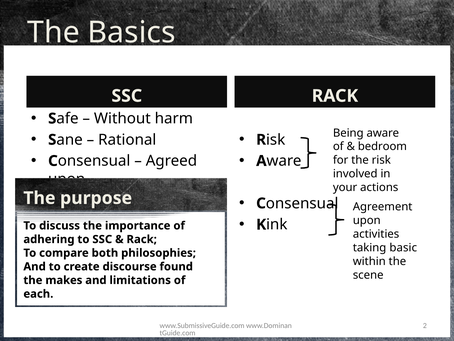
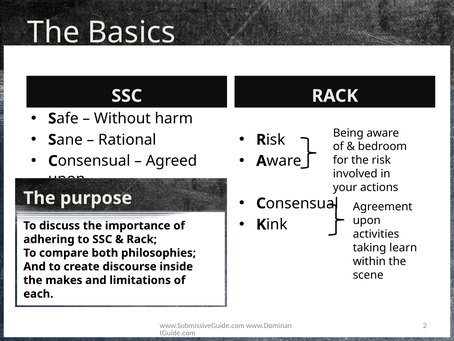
basic: basic -> learn (403, 247)
found: found -> inside (176, 266)
